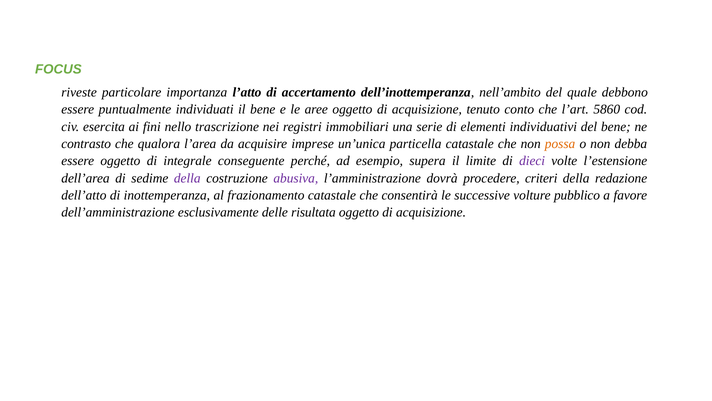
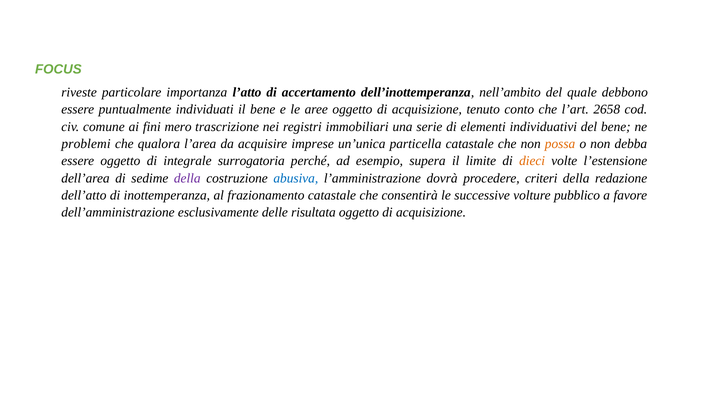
5860: 5860 -> 2658 (607, 109)
esercita: esercita -> comune (104, 127)
nello: nello -> mero (178, 127)
contrasto: contrasto -> problemi (86, 144)
conseguente: conseguente -> surrogatoria (251, 161)
dieci colour: purple -> orange (532, 161)
abusiva colour: purple -> blue (296, 178)
